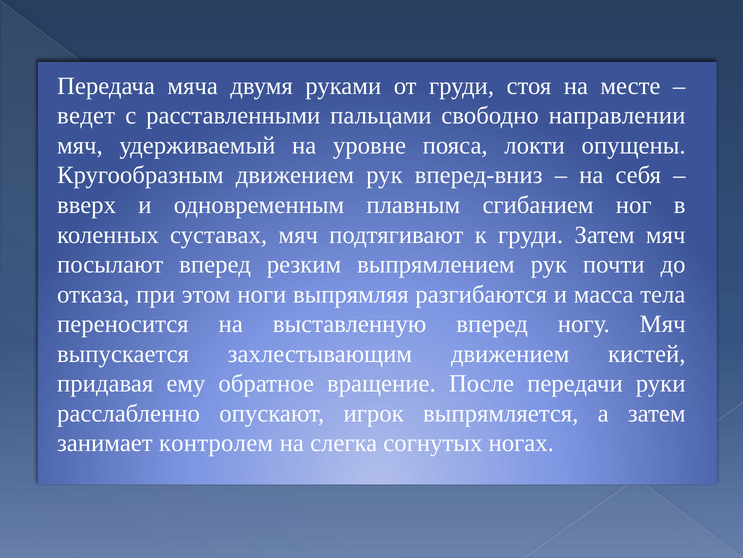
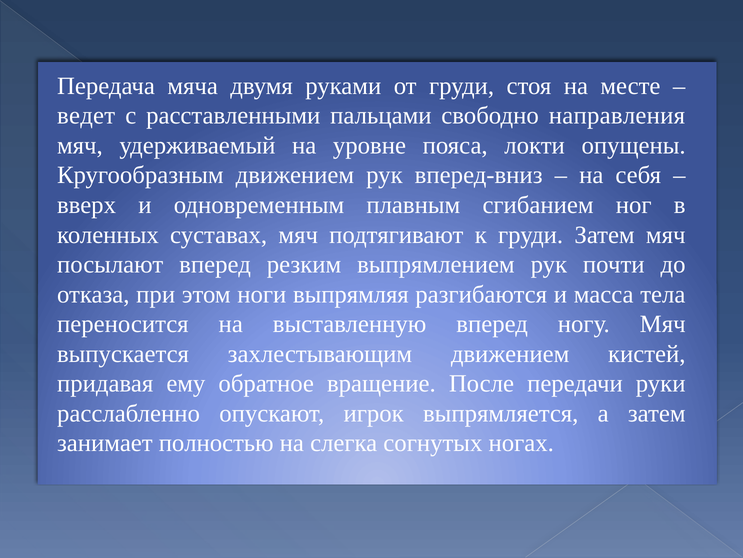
направлении: направлении -> направления (617, 116)
контролем: контролем -> полностью (216, 443)
